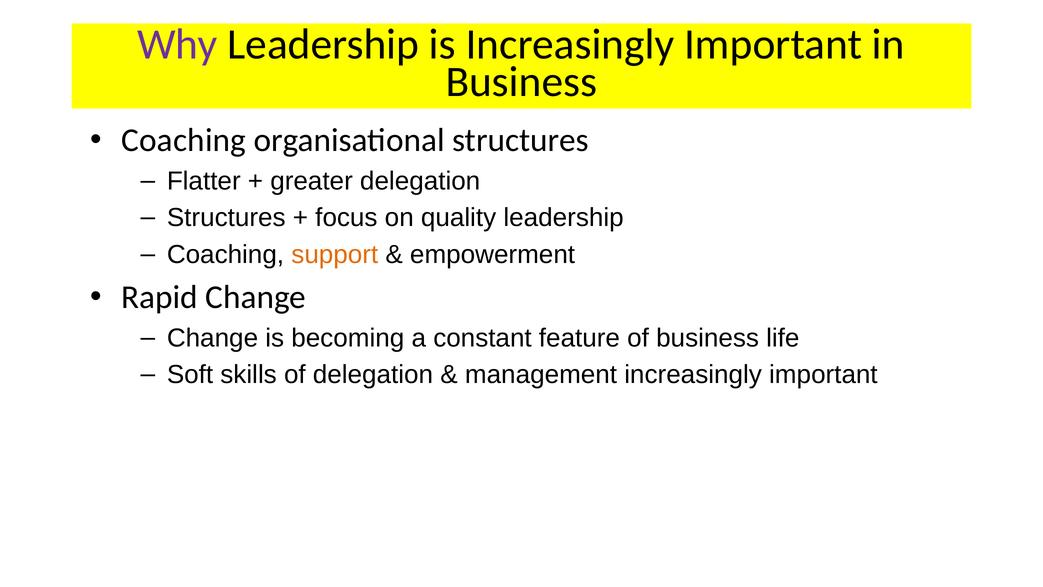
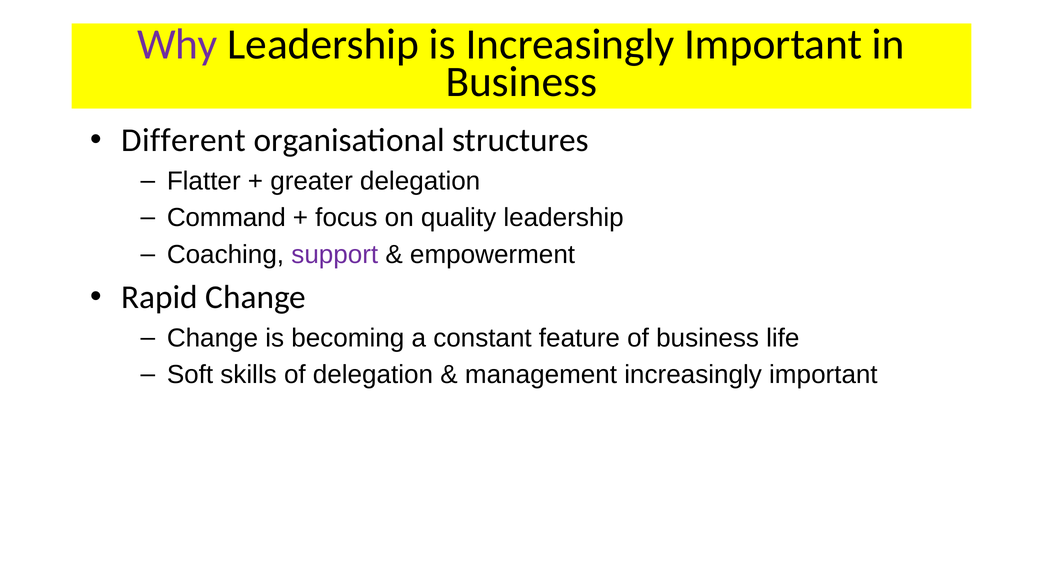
Coaching: Coaching -> Different (184, 140)
Structures: Structures -> Command (226, 218)
support colour: orange -> purple (335, 254)
